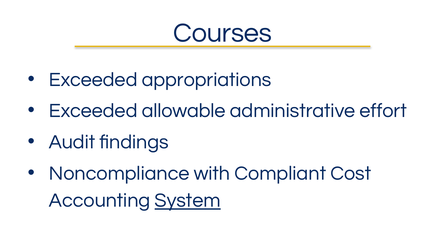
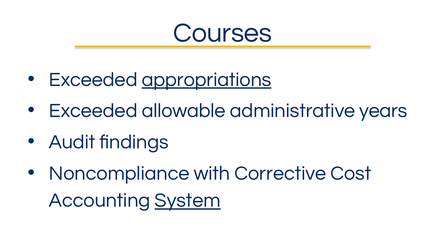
appropriations underline: none -> present (207, 80)
effort: effort -> years (383, 111)
Compliant: Compliant -> Corrective (280, 173)
